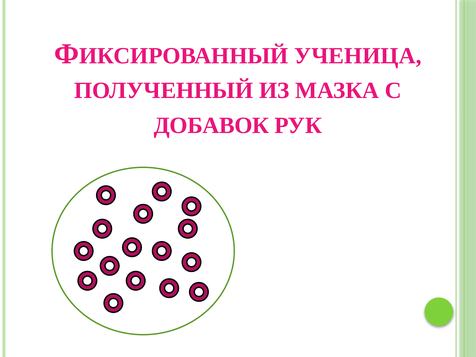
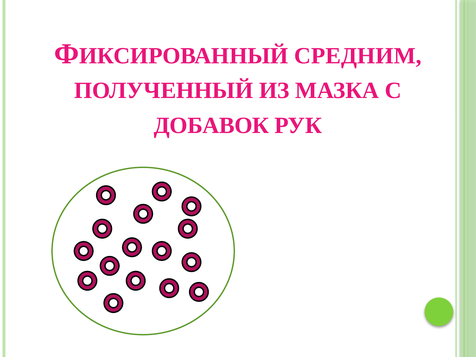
УЧЕНИЦА: УЧЕНИЦА -> СРЕДНИМ (358, 56)
